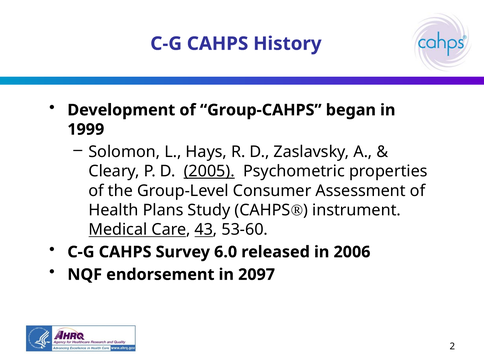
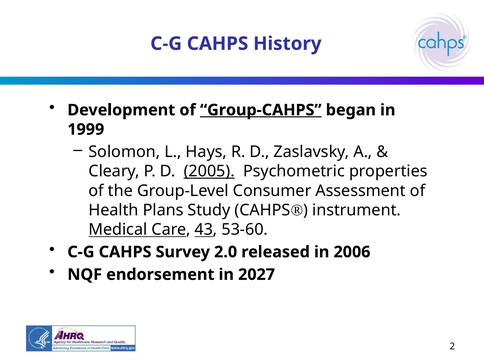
Group-CAHPS underline: none -> present (261, 110)
6.0: 6.0 -> 2.0 (226, 252)
2097: 2097 -> 2027 (257, 275)
